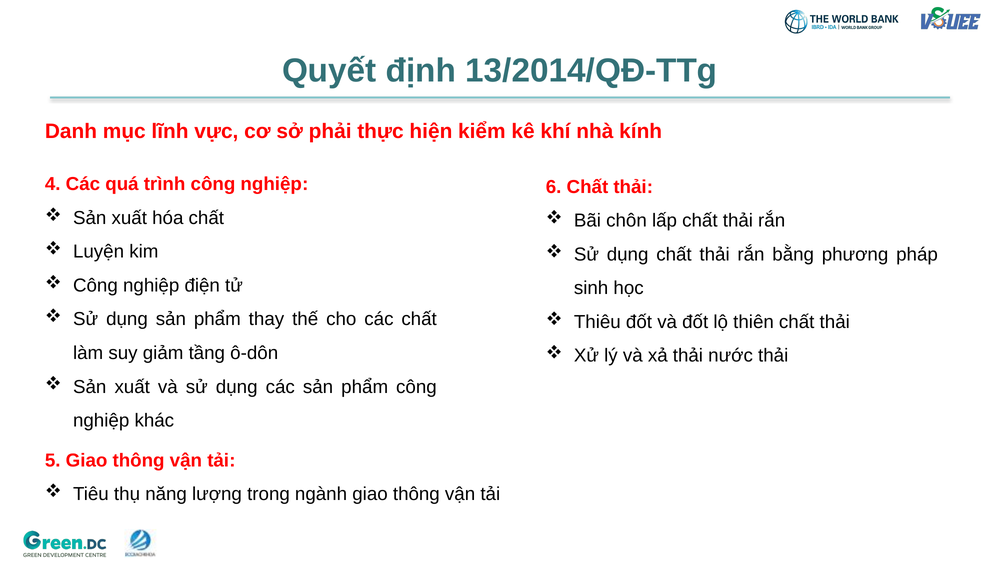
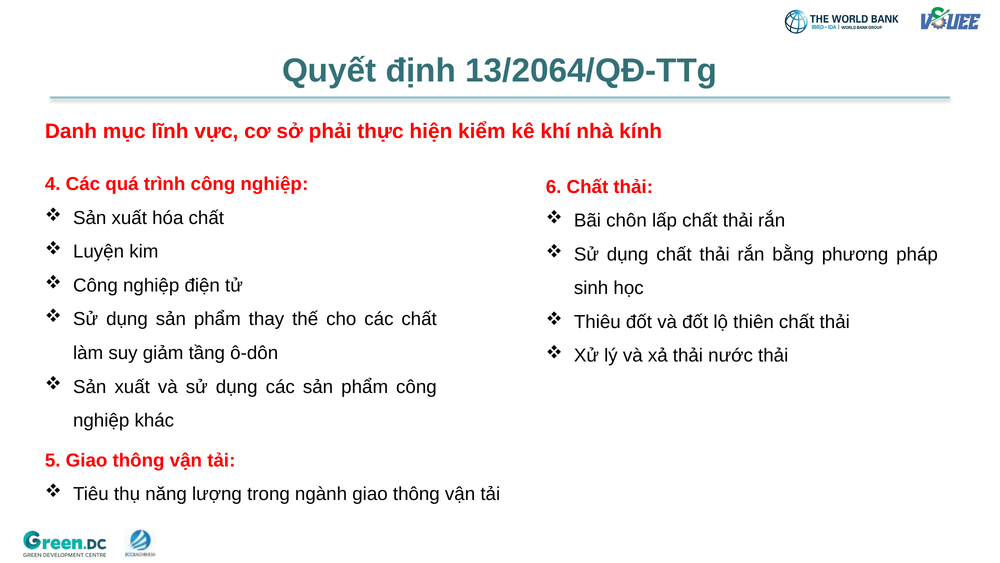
13/2014/QĐ-TTg: 13/2014/QĐ-TTg -> 13/2064/QĐ-TTg (591, 71)
